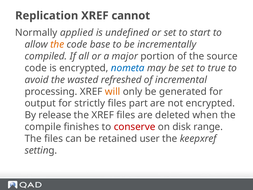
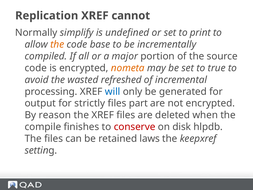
applied: applied -> simplify (77, 33)
start: start -> print (200, 33)
nometa colour: blue -> orange (128, 68)
will colour: orange -> blue (113, 91)
release: release -> reason (55, 115)
range: range -> hlpdb (208, 127)
user: user -> laws (150, 139)
